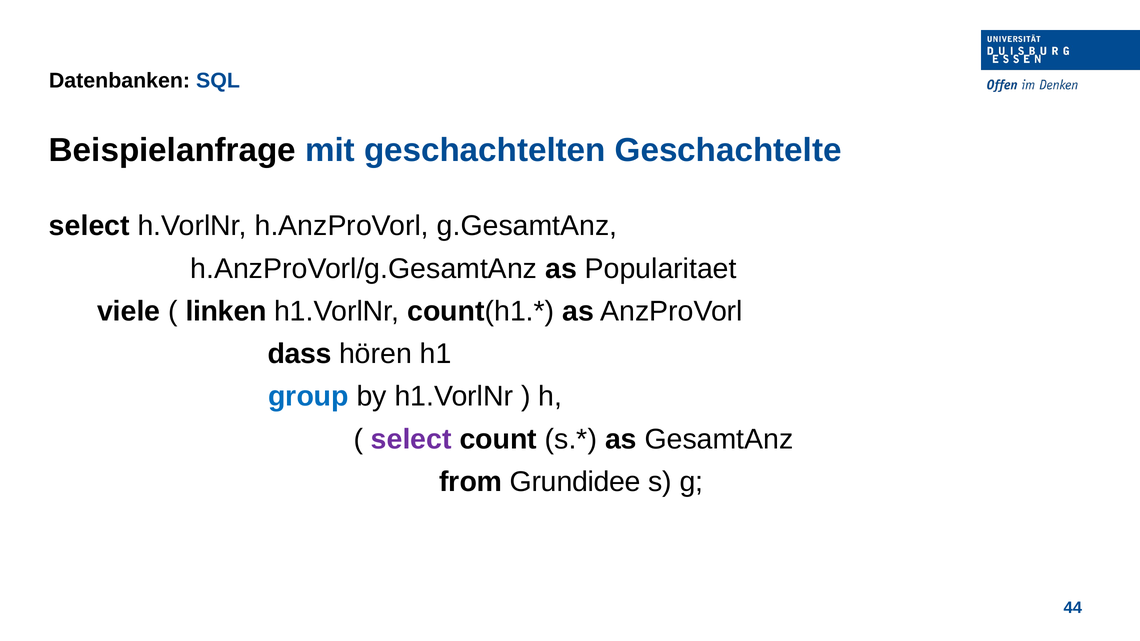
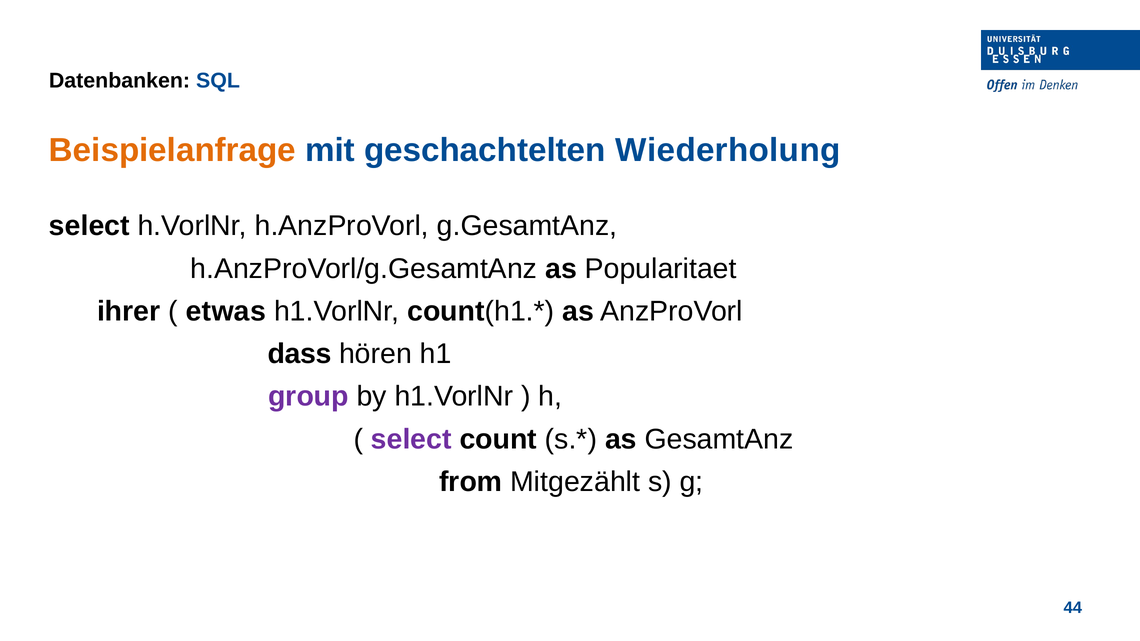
Beispielanfrage colour: black -> orange (172, 151)
Geschachtelte: Geschachtelte -> Wiederholung (728, 151)
viele: viele -> ihrer (129, 311)
linken: linken -> etwas (226, 311)
group colour: blue -> purple (308, 397)
Grundidee: Grundidee -> Mitgezählt (575, 482)
